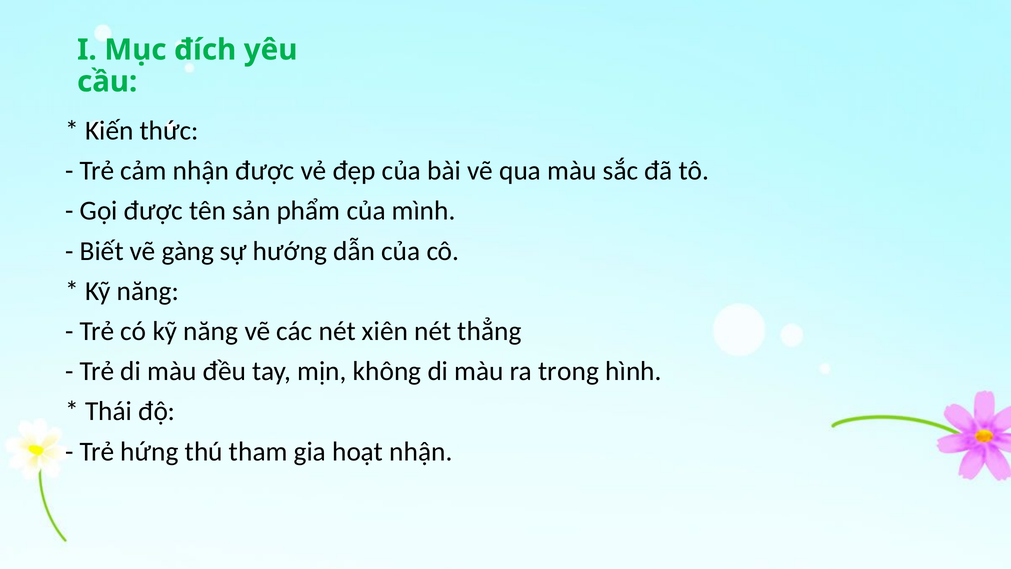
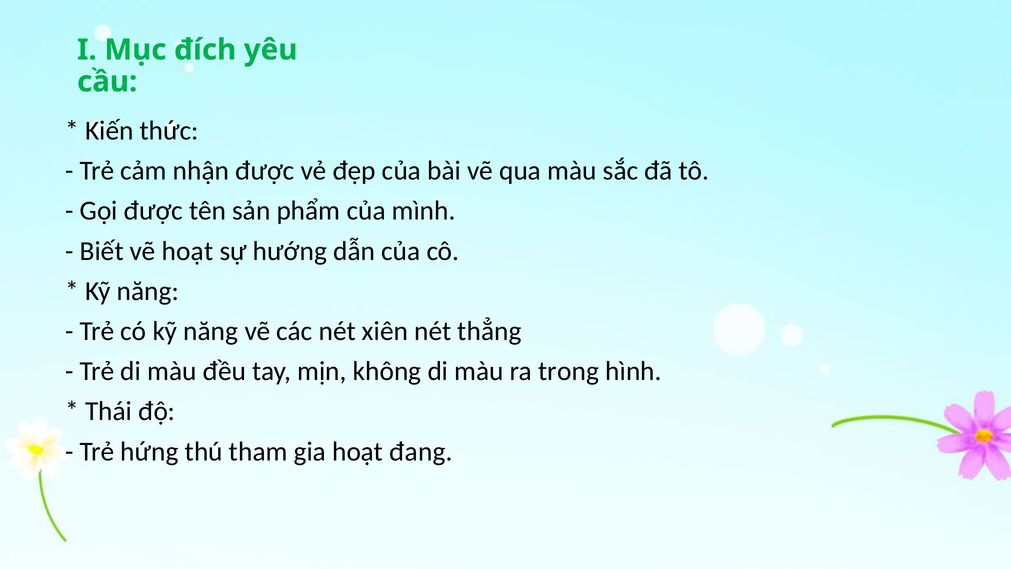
vẽ gàng: gàng -> hoạt (187, 251)
hoạt nhận: nhận -> đang (421, 451)
